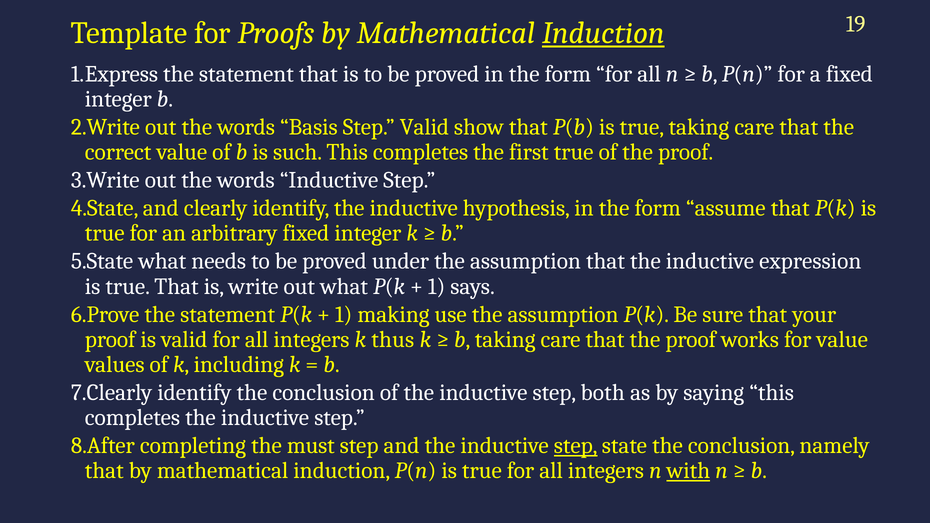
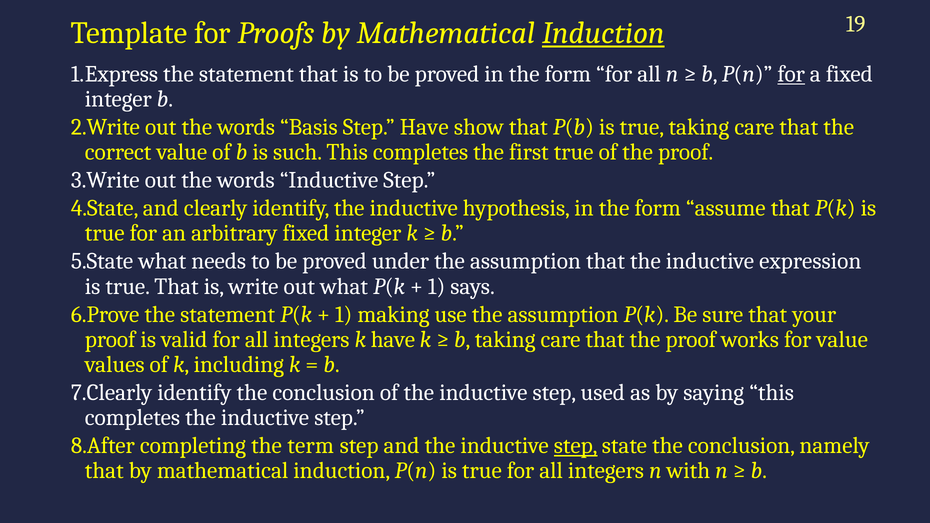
for underline: none -> present (791, 74)
Step Valid: Valid -> Have (424, 127)
k thus: thus -> have (393, 340)
both: both -> used (603, 393)
must: must -> term (311, 446)
with underline: present -> none (688, 471)
